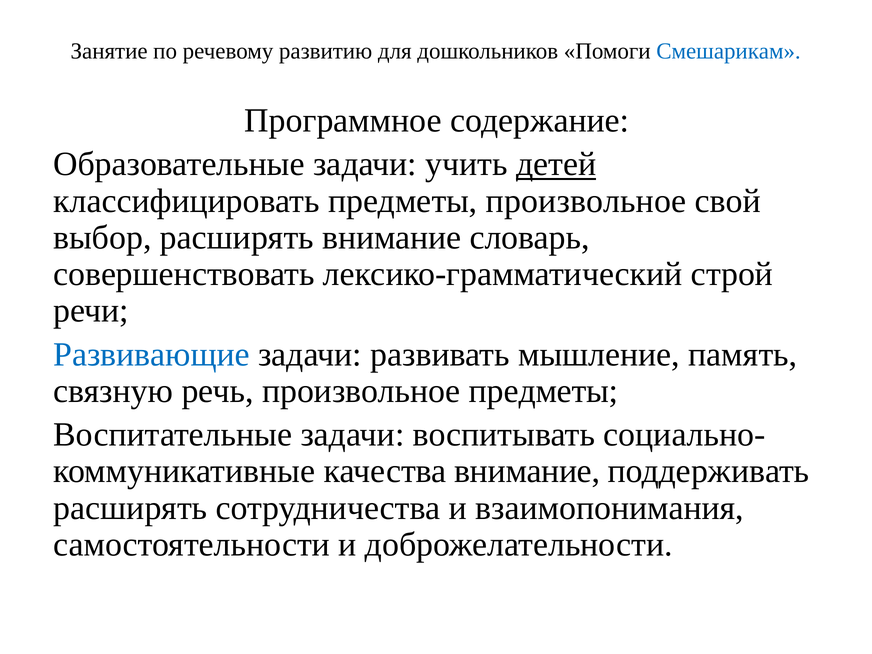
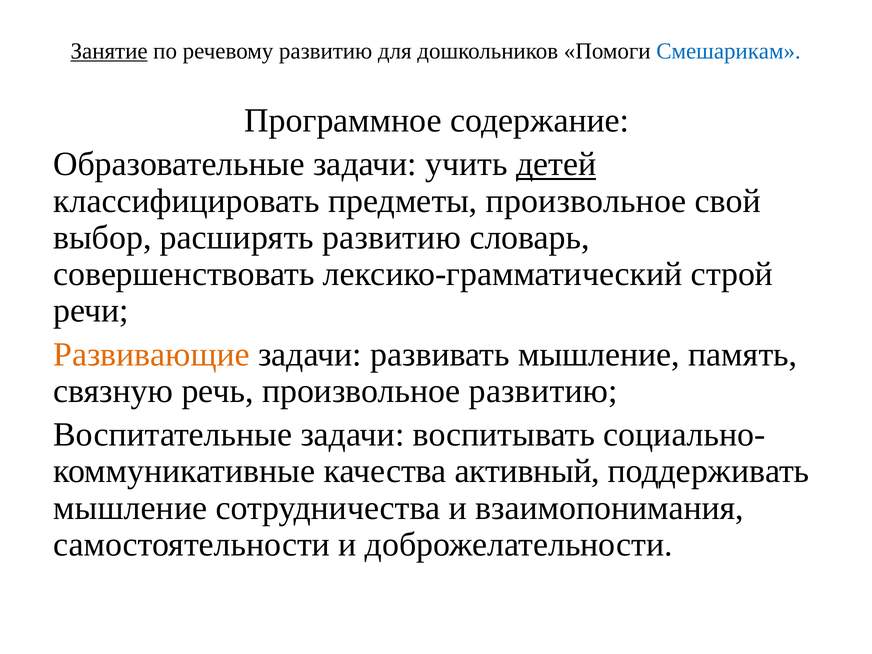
Занятие underline: none -> present (109, 51)
расширять внимание: внимание -> развитию (392, 237)
Развивающие colour: blue -> orange (152, 354)
произвольное предметы: предметы -> развитию (543, 391)
качества внимание: внимание -> активный (527, 471)
расширять: расширять -> мышление (130, 508)
